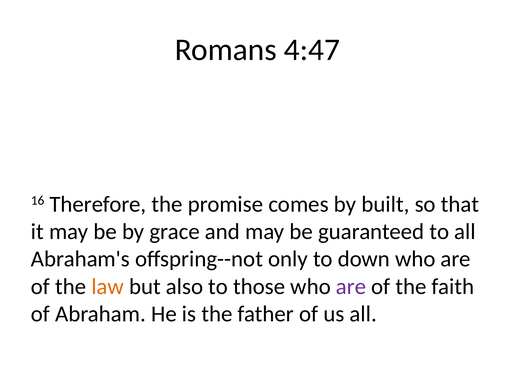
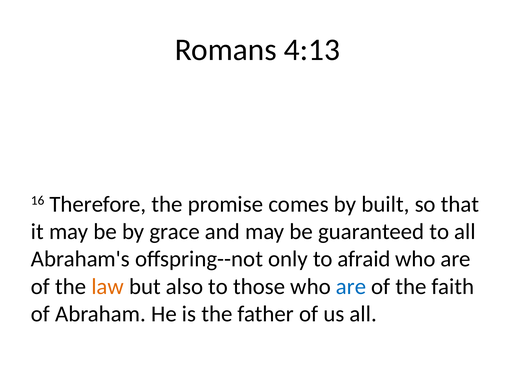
4:47: 4:47 -> 4:13 (312, 50)
down: down -> afraid (364, 259)
are colour: purple -> blue (351, 287)
